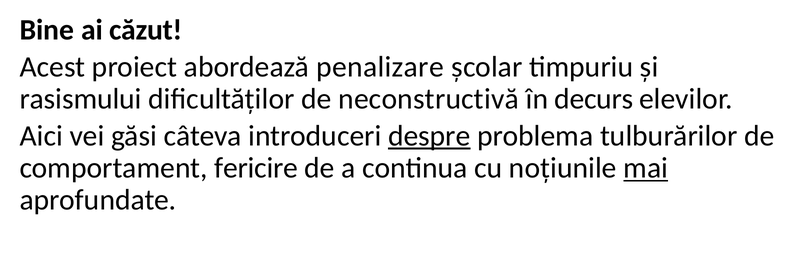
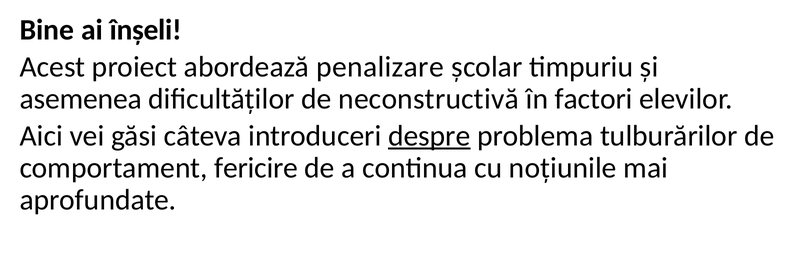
căzut: căzut -> înșeli (146, 30)
rasismului: rasismului -> asemenea (81, 99)
decurs: decurs -> factori (594, 99)
mai underline: present -> none (646, 168)
